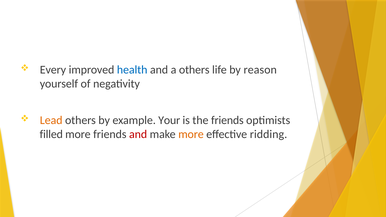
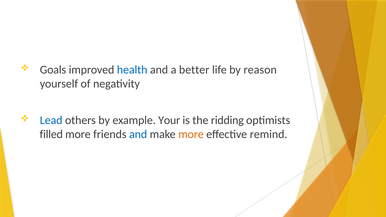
Every: Every -> Goals (53, 70)
a others: others -> better (194, 70)
Lead colour: orange -> blue (51, 120)
the friends: friends -> ridding (227, 120)
and colour: red -> blue (138, 134)
ridding: ridding -> remind (269, 134)
